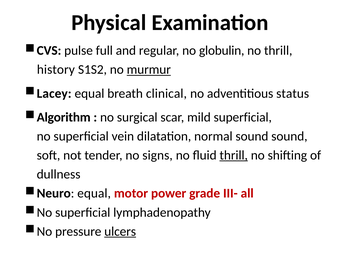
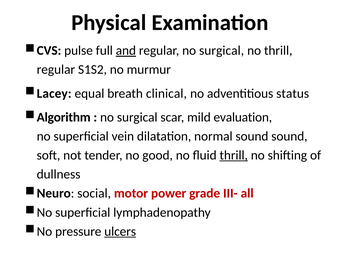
and underline: none -> present (126, 51)
regular no globulin: globulin -> surgical (222, 51)
history: history -> regular (56, 70)
murmur underline: present -> none (149, 70)
mild superficial: superficial -> evaluation (243, 117)
signs: signs -> good (158, 155)
Neuro equal: equal -> social (94, 193)
